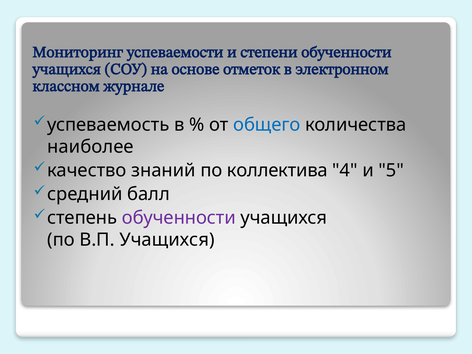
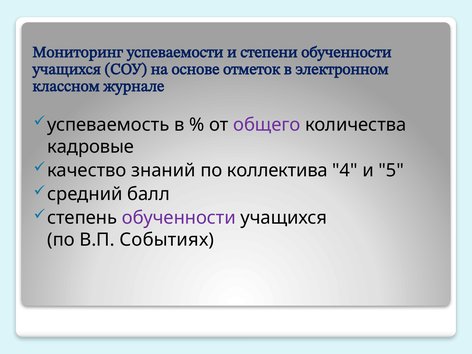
общего colour: blue -> purple (267, 125)
наиболее: наиболее -> кадровые (91, 147)
В.П Учащихся: Учащихся -> Событиях (167, 240)
